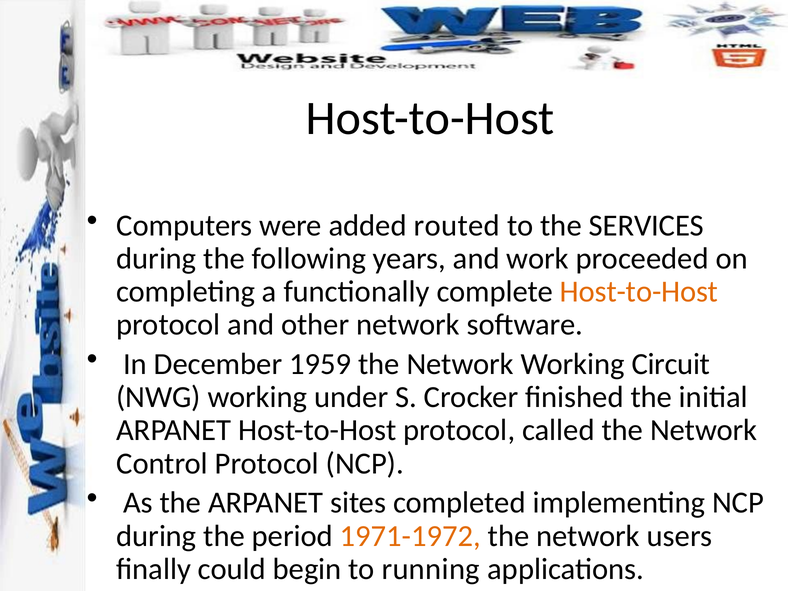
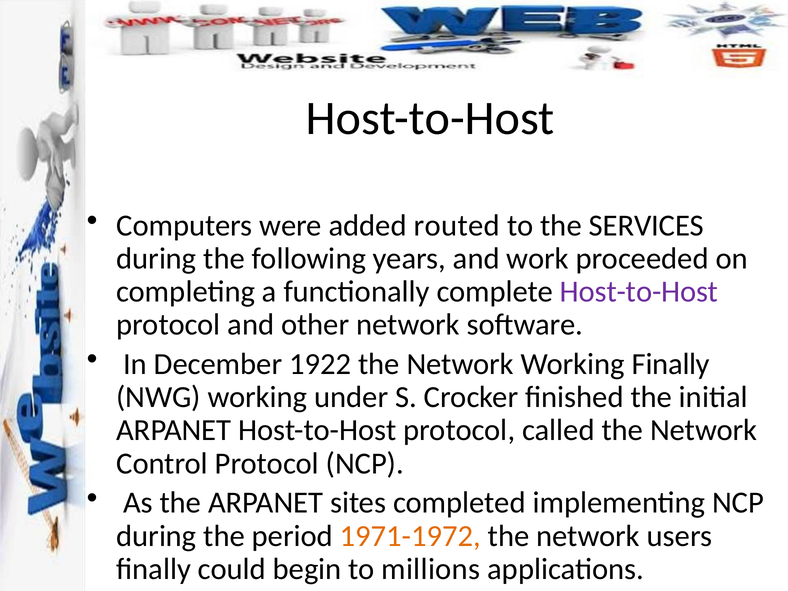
Host-to-Host colour: orange -> purple (639, 292)
1959: 1959 -> 1922 (320, 364)
Working Circuit: Circuit -> Finally (671, 364)
running: running -> millions (431, 569)
